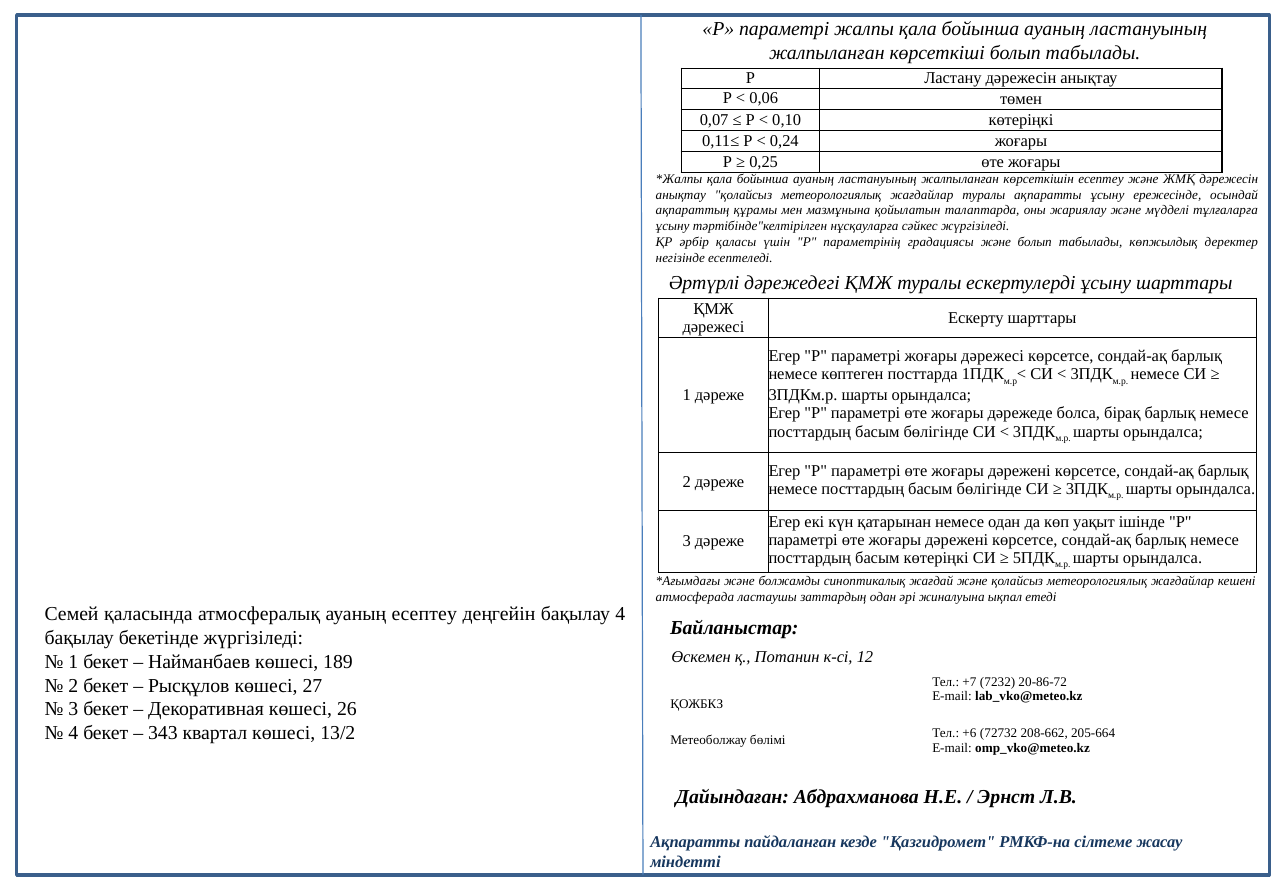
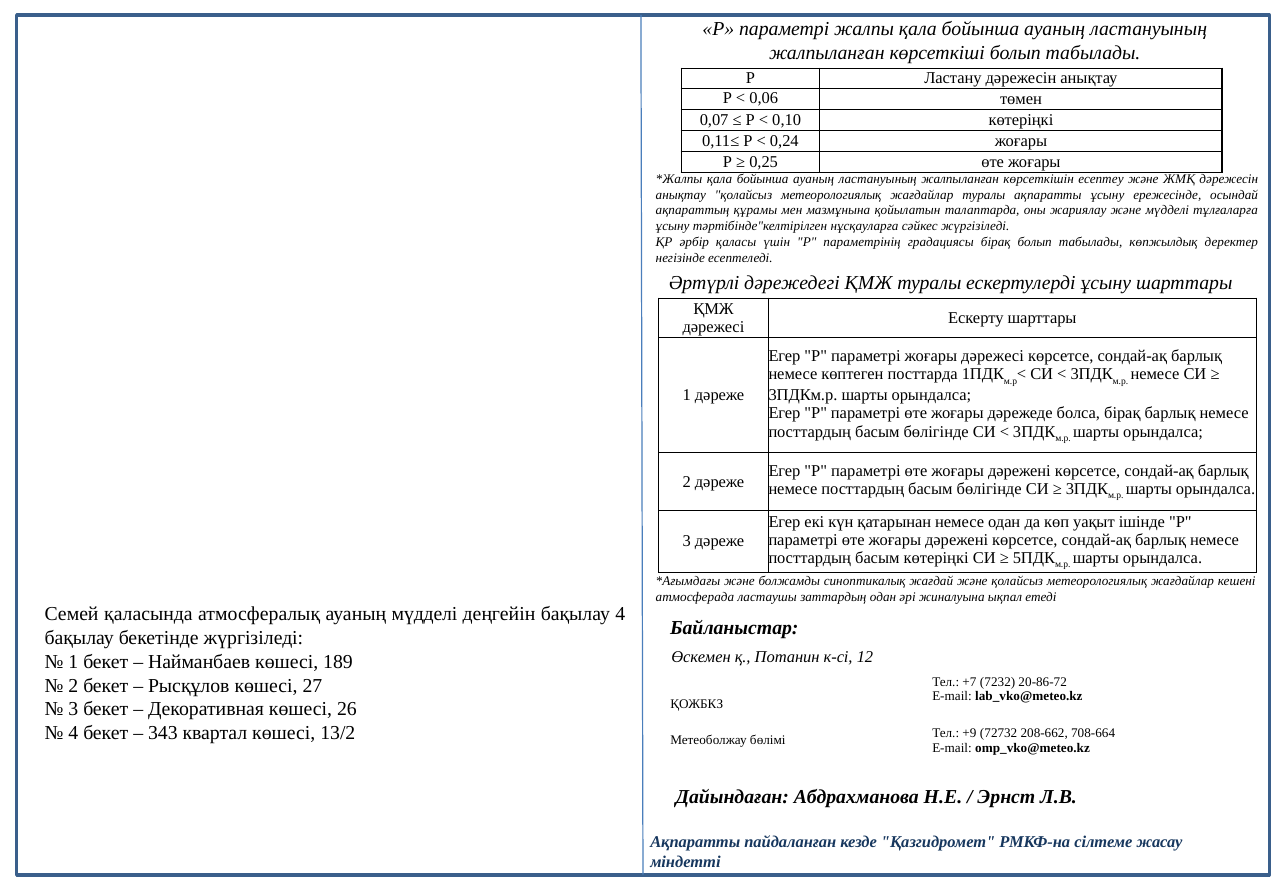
градациясы және: және -> бірақ (996, 242)
ауаның есептеу: есептеу -> мүдделі (425, 615)
+6: +6 -> +9 (969, 733)
205-664: 205-664 -> 708-664 (1093, 733)
